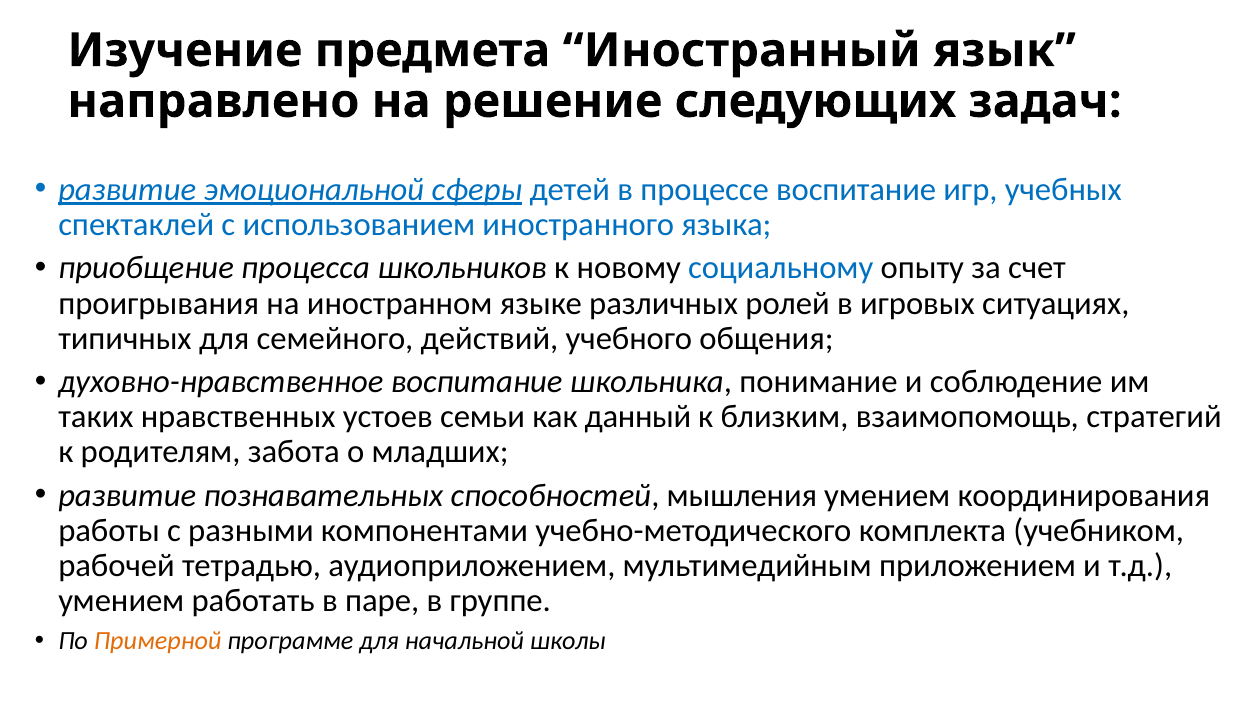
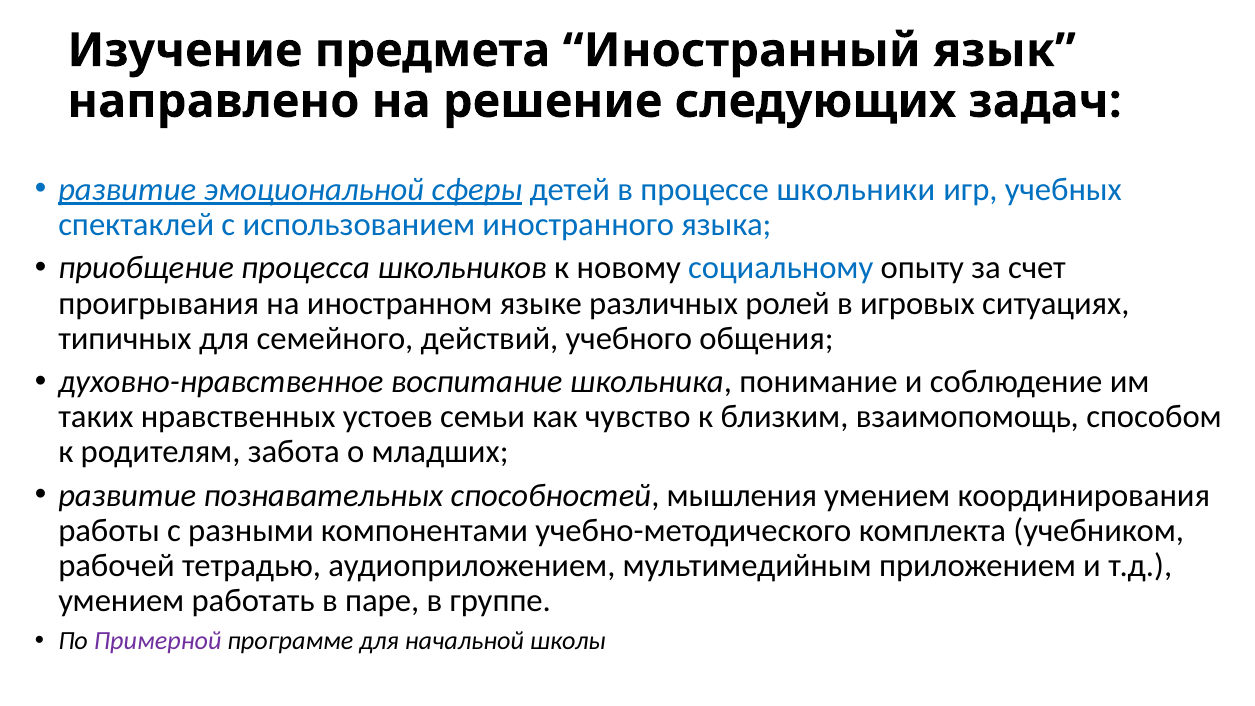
процессе воспитание: воспитание -> школьники (856, 190)
данный: данный -> чувство (638, 417)
стратегий: стратегий -> способом (1154, 417)
Примерной colour: orange -> purple (158, 641)
